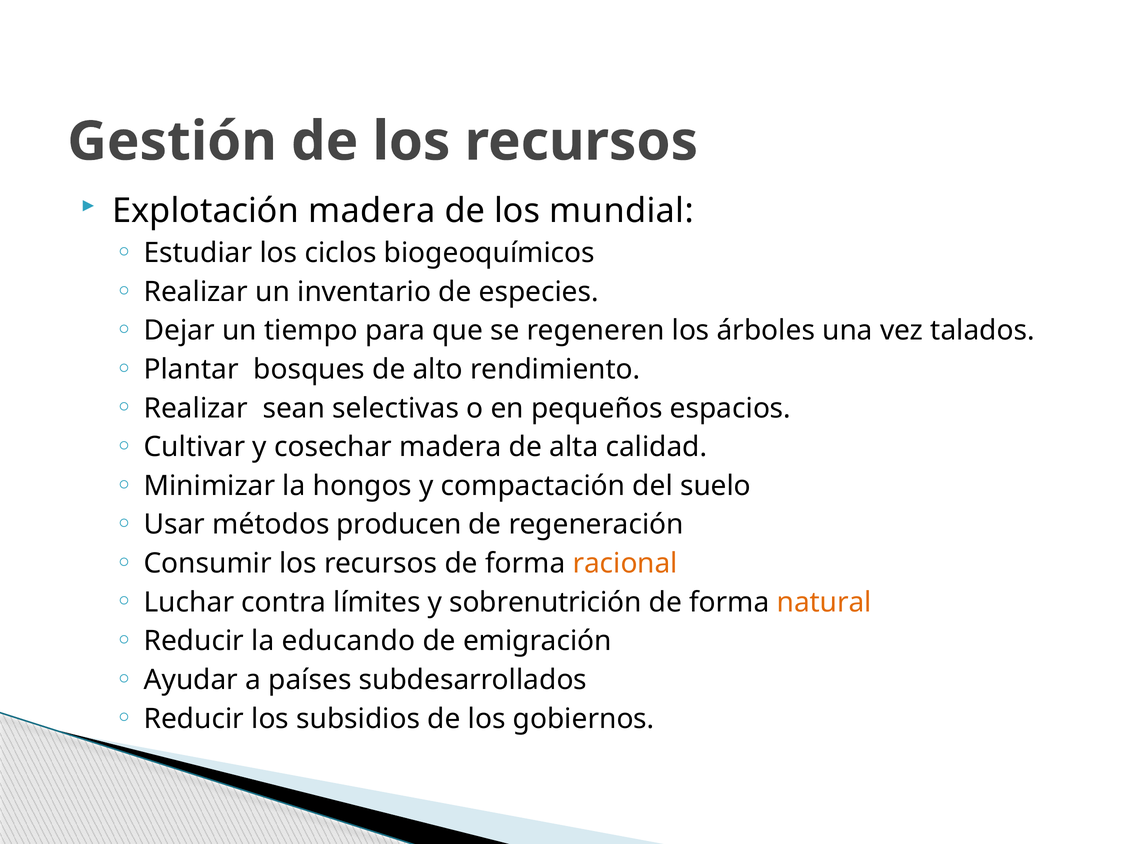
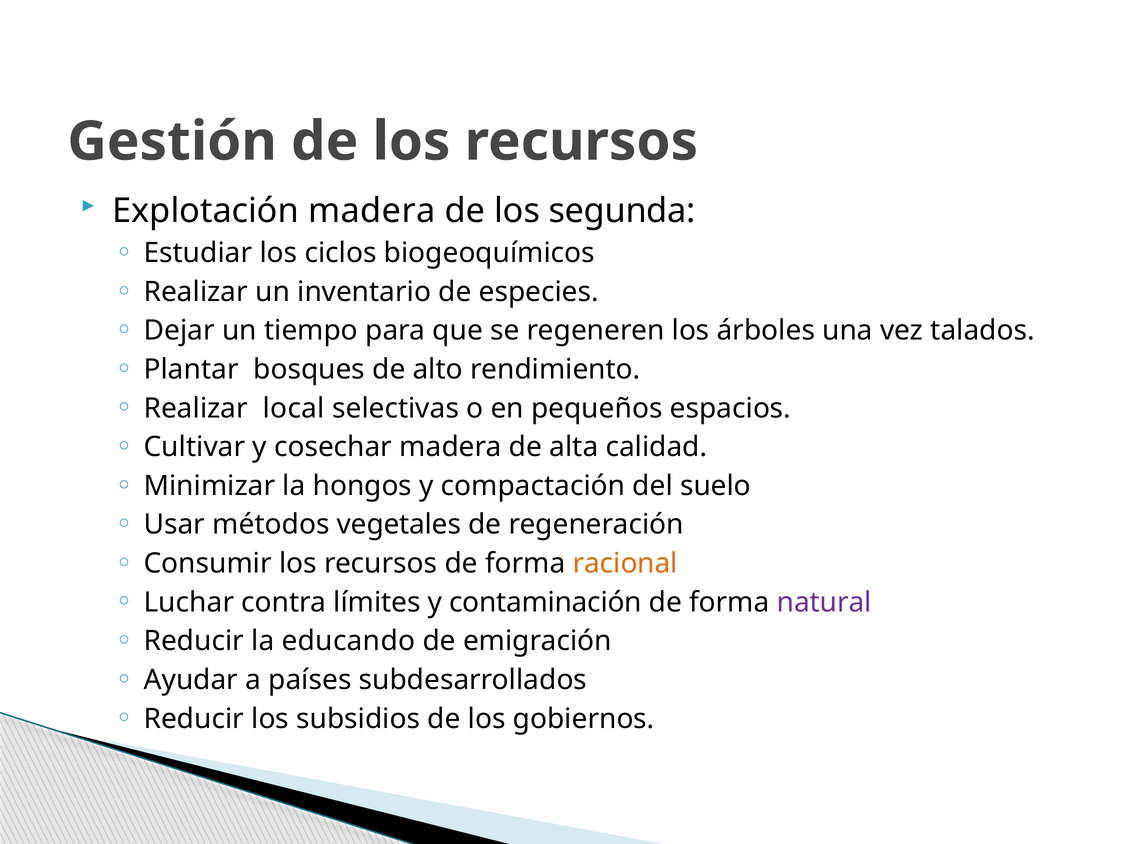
mundial: mundial -> segunda (622, 211)
sean: sean -> local (294, 408)
producen: producen -> vegetales (399, 525)
sobrenutrición: sobrenutrición -> contaminación (546, 602)
natural colour: orange -> purple (824, 602)
